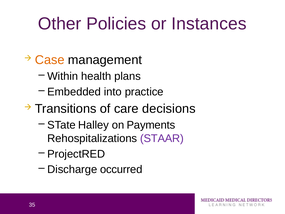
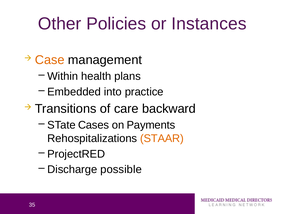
decisions: decisions -> backward (169, 109)
Halley: Halley -> Cases (94, 125)
STAAR colour: purple -> orange (162, 138)
occurred: occurred -> possible (121, 169)
